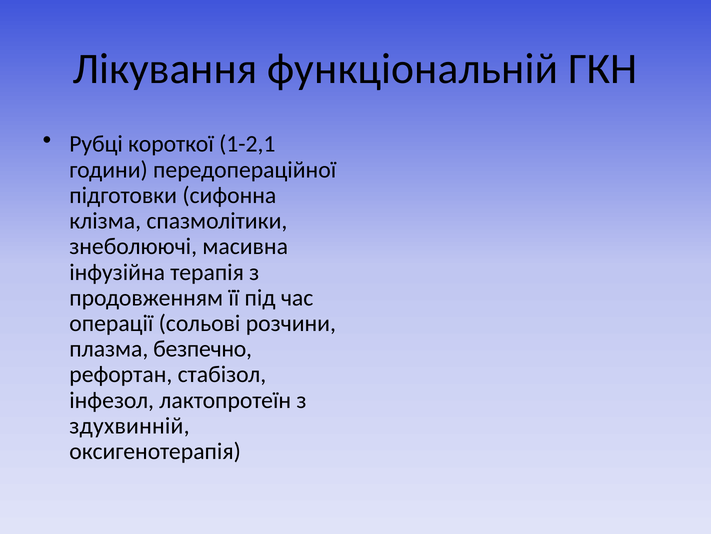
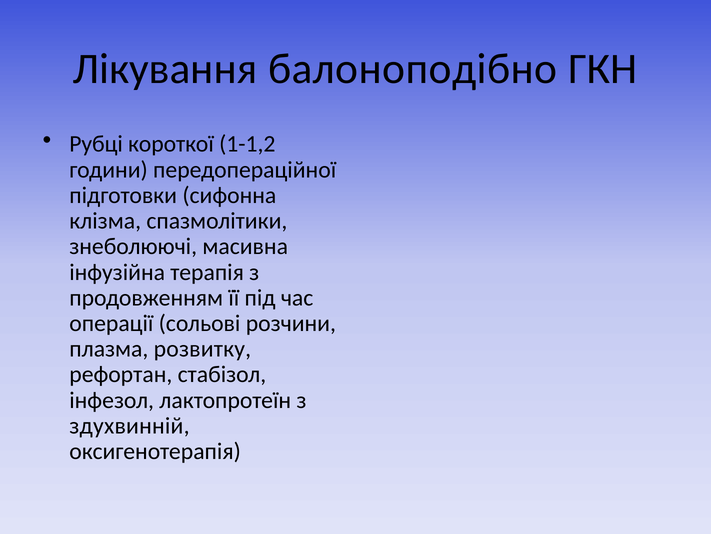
функціональній: функціональній -> балоноподібно (413, 69)
1-2,1: 1-2,1 -> 1-1,2 (247, 144)
безпечно: безпечно -> розвитку (202, 349)
